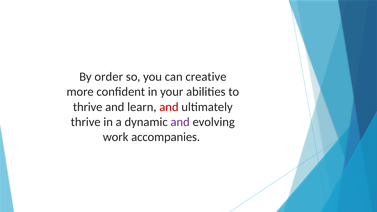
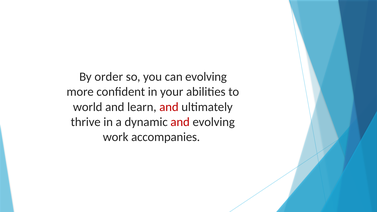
can creative: creative -> evolving (206, 77)
thrive: thrive -> world (88, 107)
and colour: purple -> red (180, 122)
